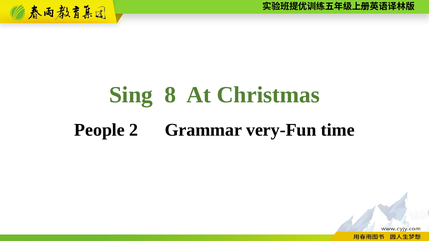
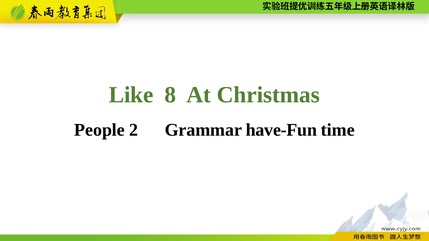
Sing: Sing -> Like (131, 95)
very-Fun: very-Fun -> have-Fun (281, 130)
